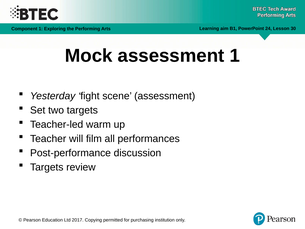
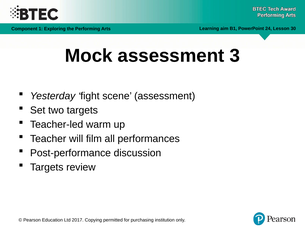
assessment 1: 1 -> 3 (235, 56)
